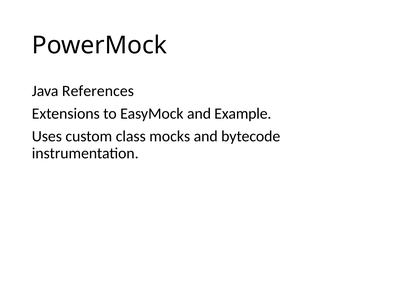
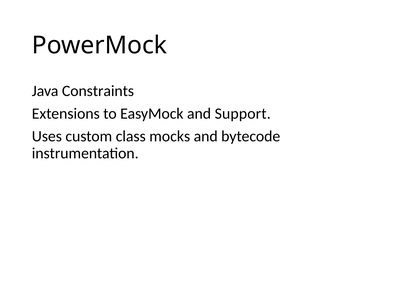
References: References -> Constraints (98, 91)
Example: Example -> Support (243, 114)
